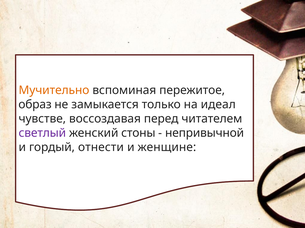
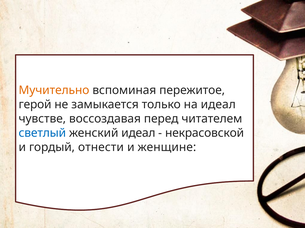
образ: образ -> герой (35, 105)
светлый colour: purple -> blue (42, 133)
женский стоны: стоны -> идеал (138, 133)
непривычной: непривычной -> некрасовской (205, 133)
